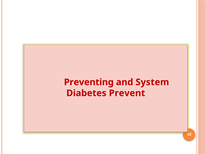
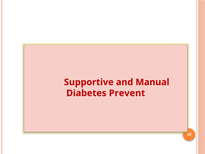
Preventing: Preventing -> Supportive (89, 82)
System: System -> Manual (152, 82)
